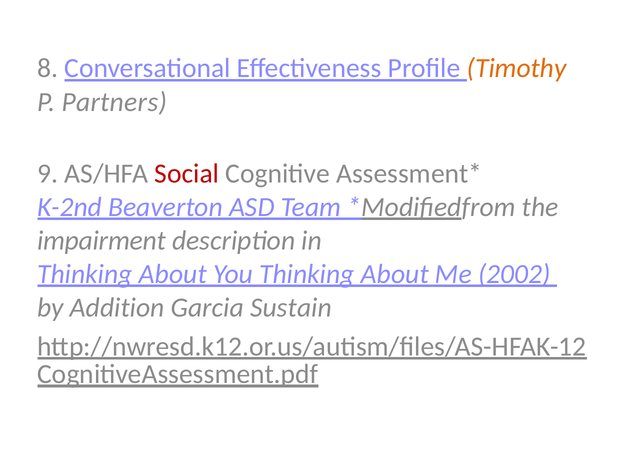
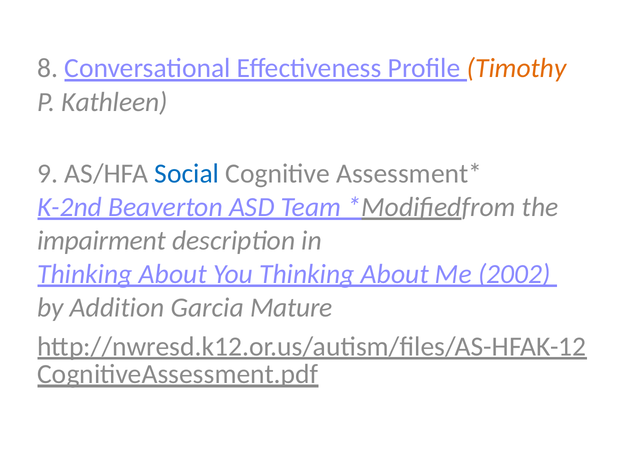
Partners: Partners -> Kathleen (114, 102)
Social colour: red -> blue (187, 174)
Sustain: Sustain -> Mature (291, 308)
